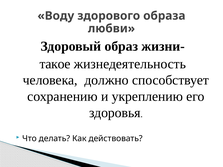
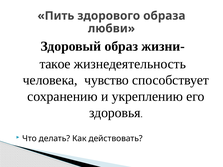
Воду: Воду -> Пить (56, 16)
должно: должно -> чувство (107, 80)
